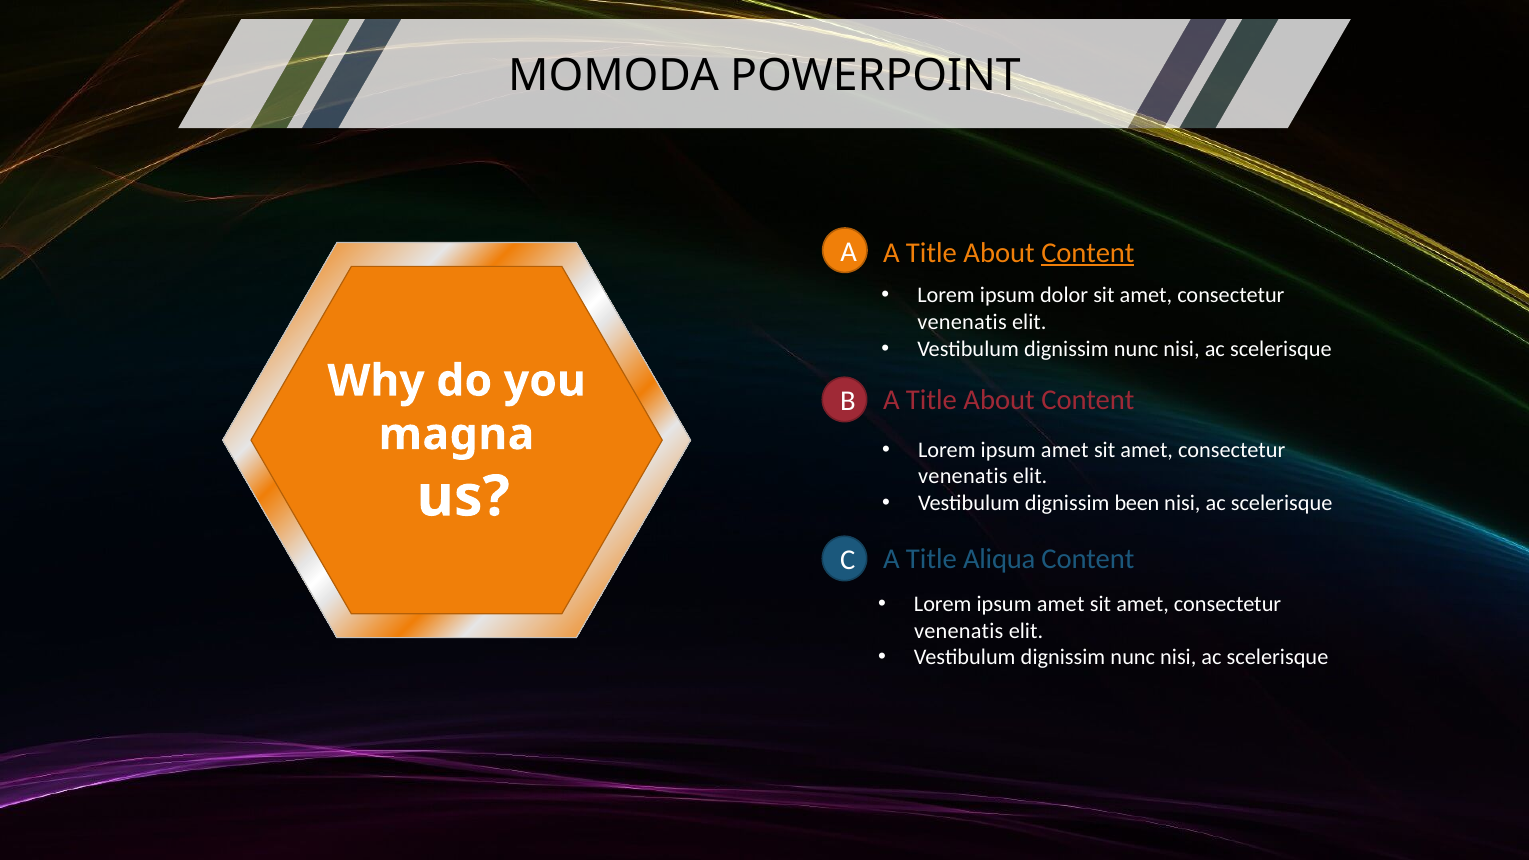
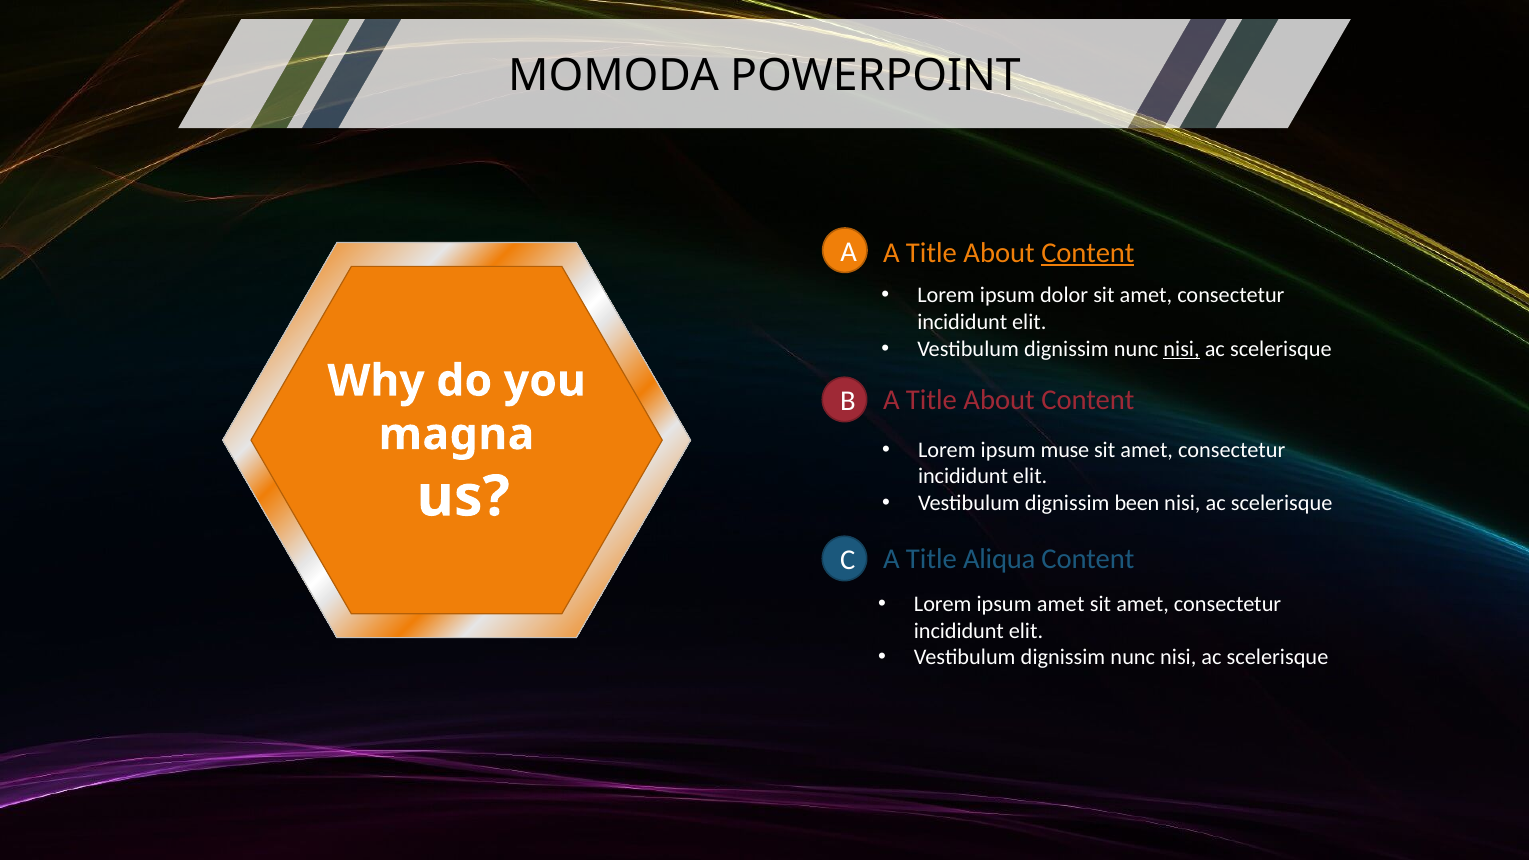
venenatis: venenatis -> incididunt (962, 322)
nisi underline: none -> present (1182, 349)
amet: amet -> muse (1065, 450)
venenatis: venenatis -> incididunt (963, 477)
venenatis: venenatis -> incididunt (959, 631)
